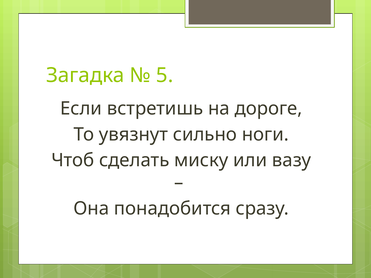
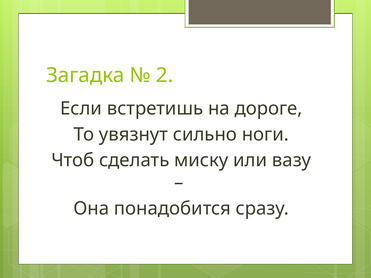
5: 5 -> 2 (165, 75)
